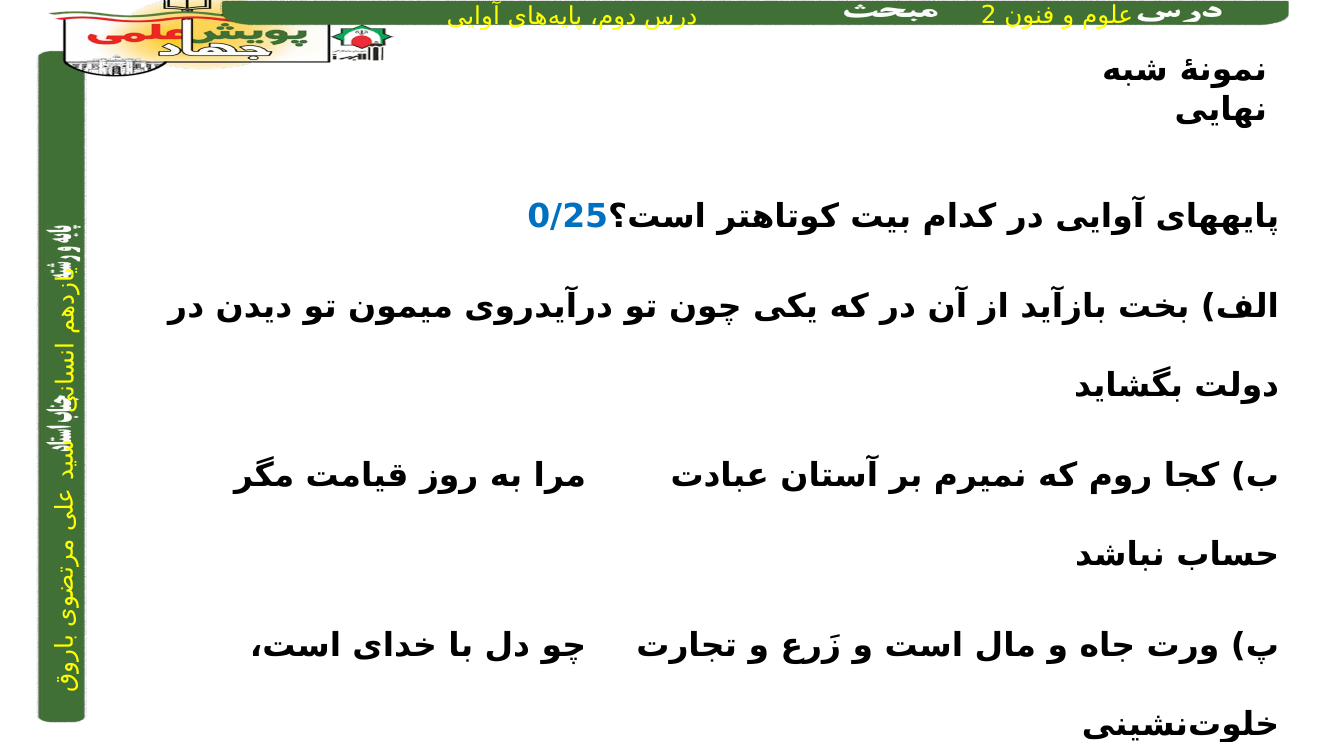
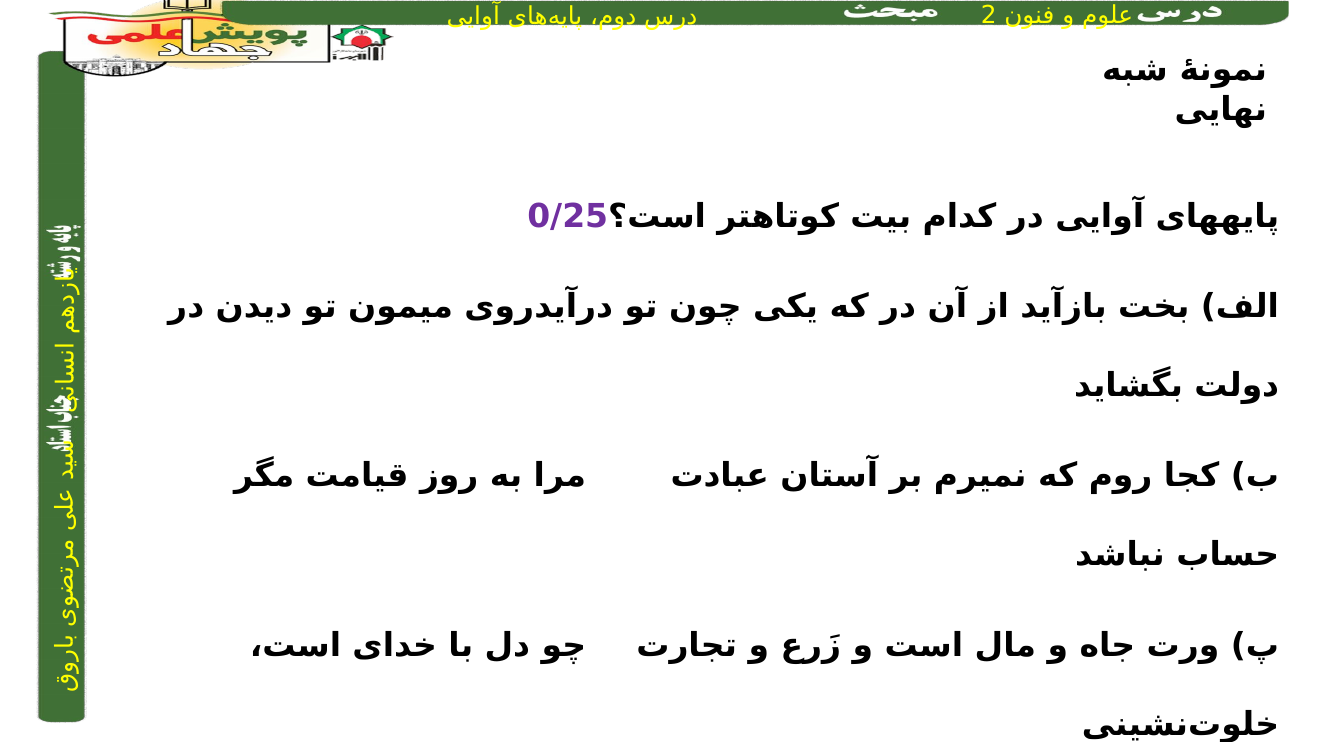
0/25 colour: blue -> purple (568, 217)
